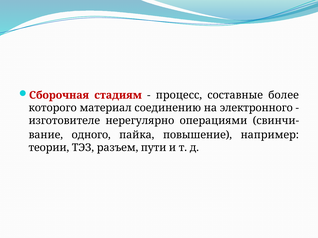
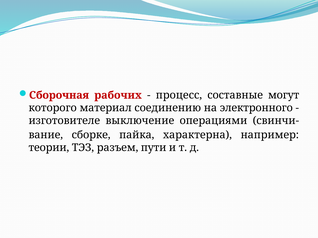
стадиям: стадиям -> рабочих (118, 95)
более: более -> могут (284, 95)
нерегулярно: нерегулярно -> выключение (140, 121)
одного: одного -> сборке (91, 135)
повышение: повышение -> характерна (197, 135)
